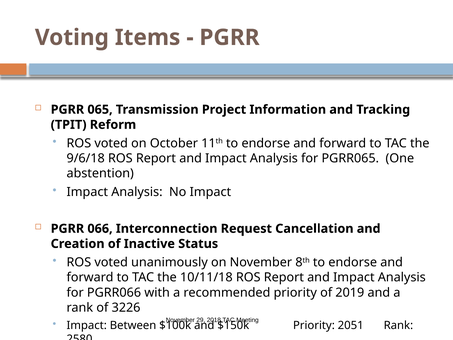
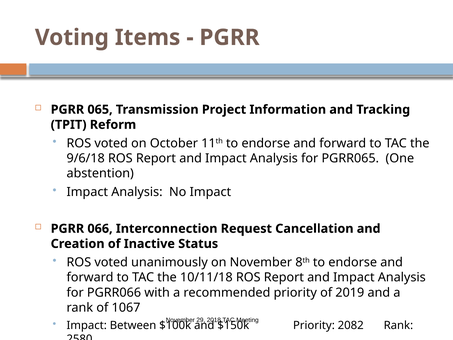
3226: 3226 -> 1067 (126, 307)
2051: 2051 -> 2082 (351, 325)
